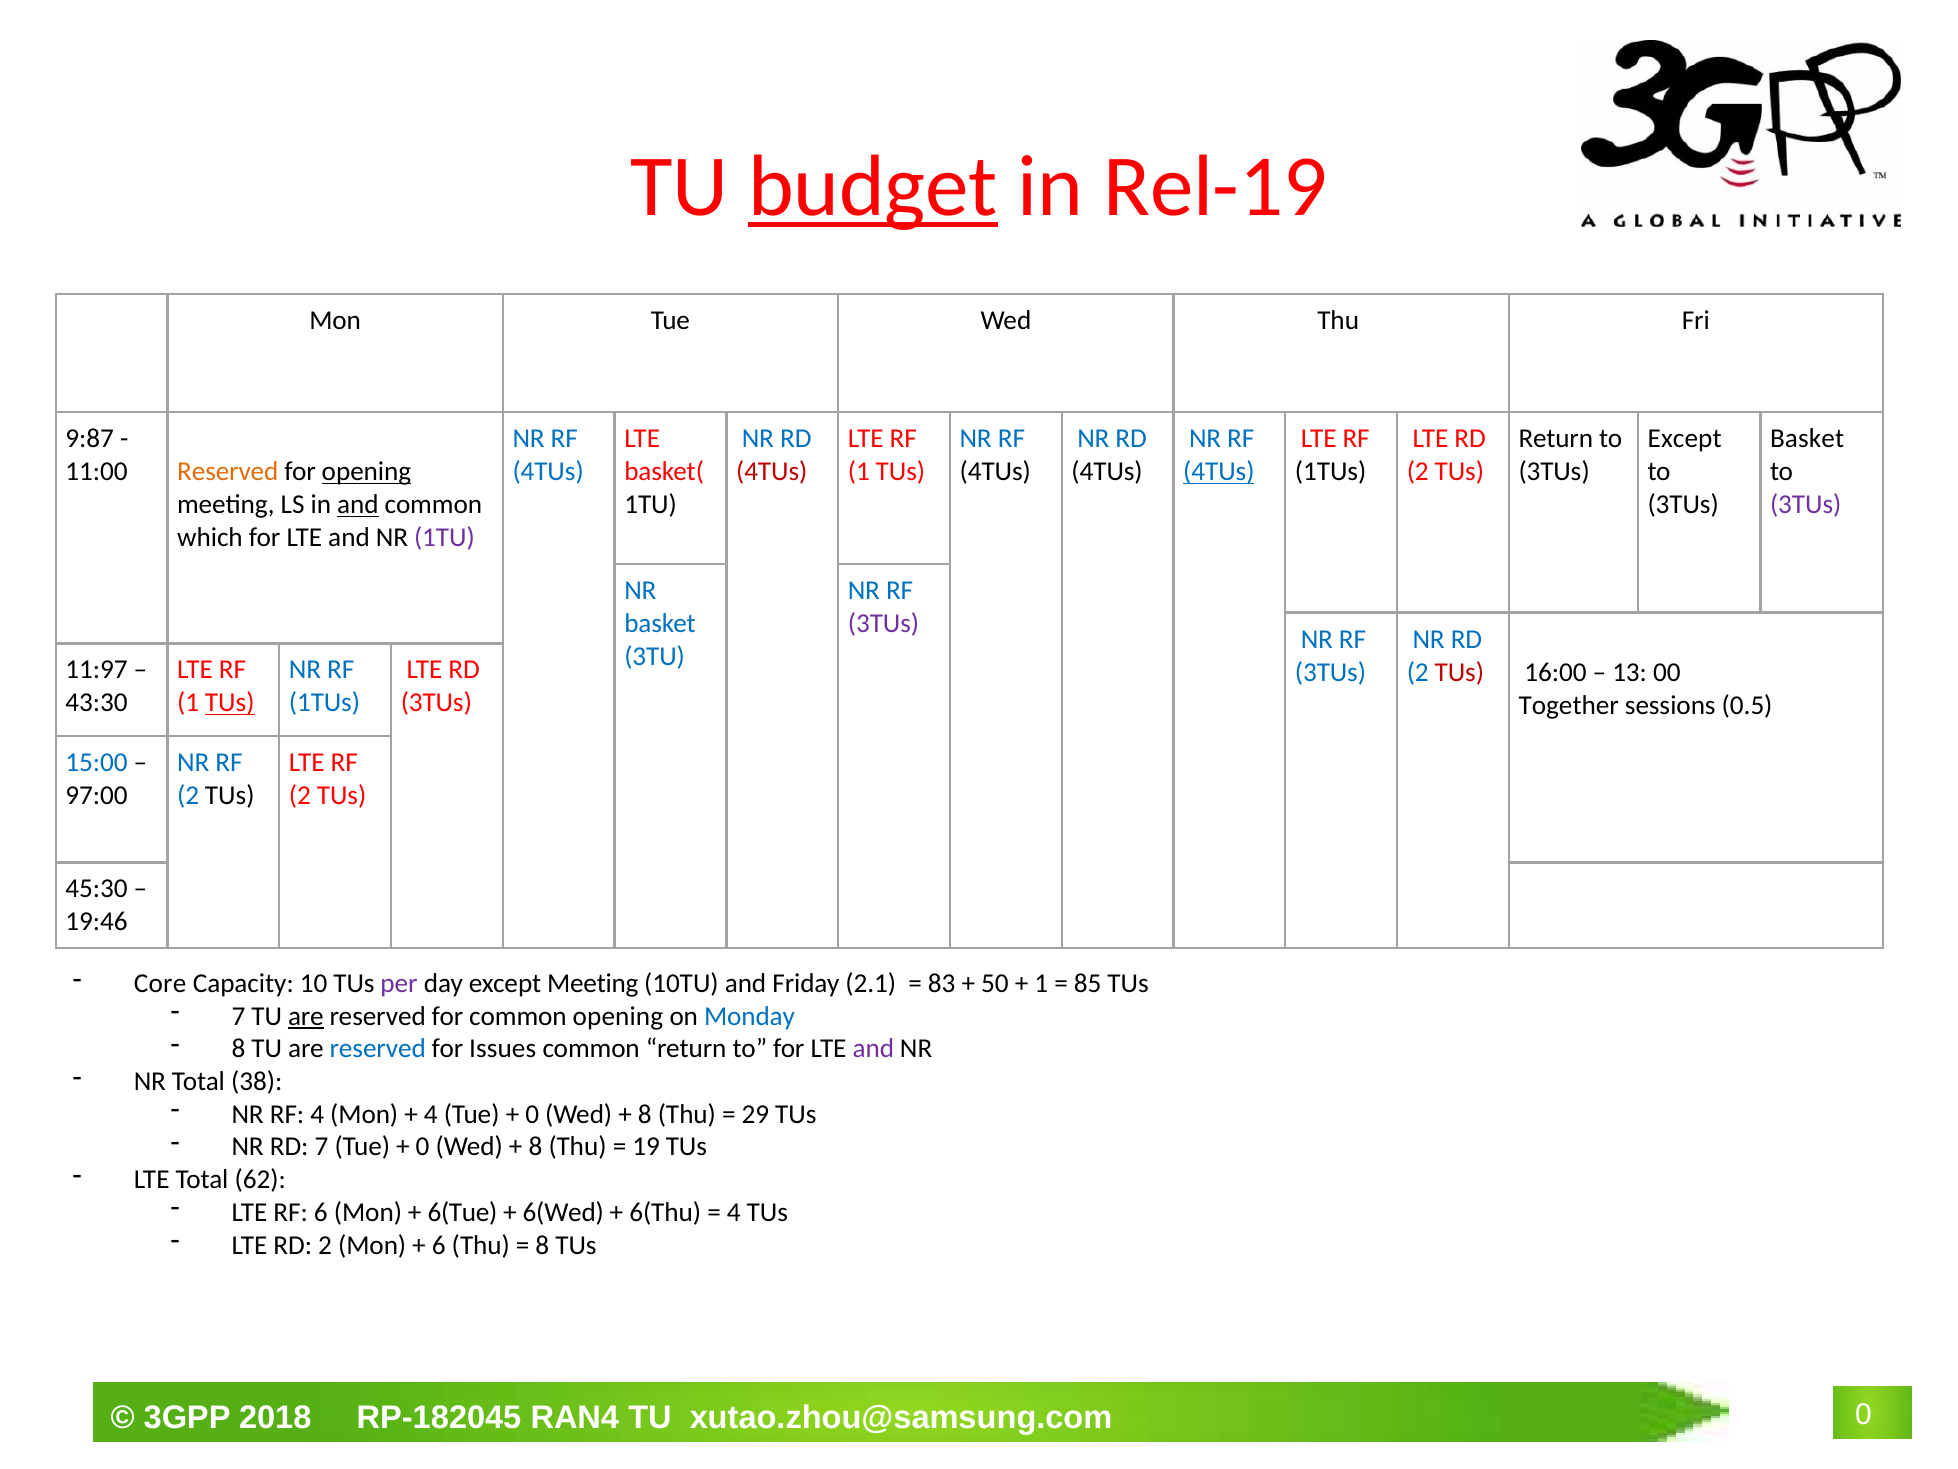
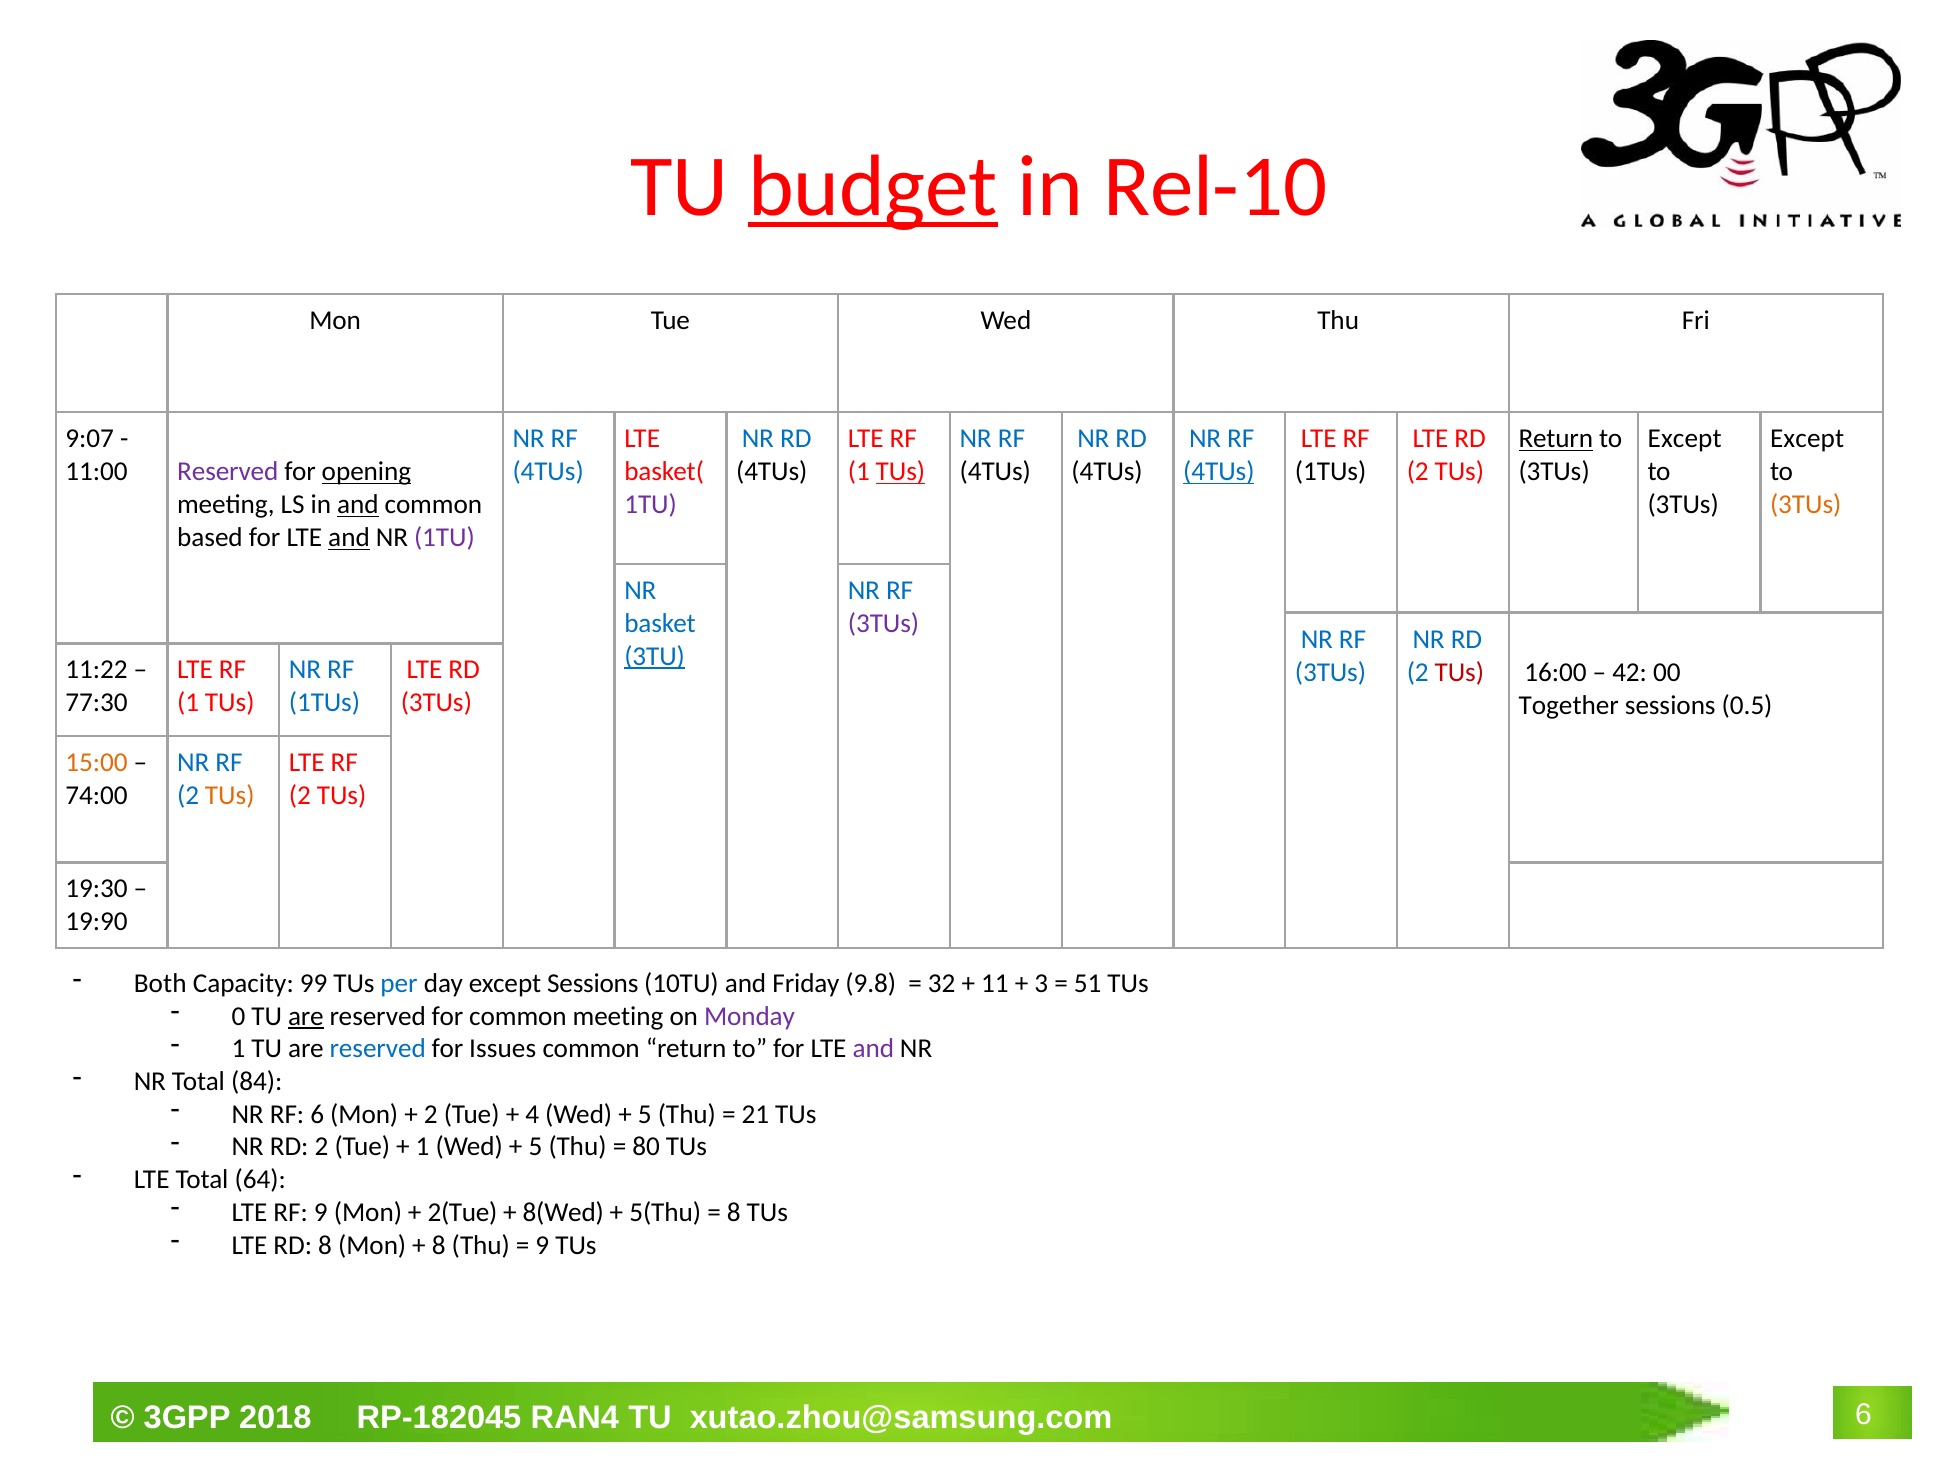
Rel-19: Rel-19 -> Rel-10 (1215, 187)
9:87: 9:87 -> 9:07 (90, 439)
Return underline: none -> present (1556, 439)
Basket: Basket -> Except (1807, 439)
Reserved colour: orange -> purple (228, 472)
4TUs colour: red -> black (772, 472)
TUs underline: none -> present (900, 472)
1TU colour: black -> purple (651, 505)
3TUs colour: purple -> orange (1806, 505)
which: which -> based (210, 538)
and underline: none -> present (349, 538)
3TU underline: none -> present (655, 656)
11:97: 11:97 -> 11:22 (97, 670)
13: 13 -> 42 (1630, 672)
43:30: 43:30 -> 77:30 (97, 703)
TUs underline: present -> none (230, 703)
15:00 colour: blue -> orange (97, 762)
97:00: 97:00 -> 74:00 (97, 795)
TUs colour: black -> orange (230, 795)
45:30: 45:30 -> 19:30 (97, 889)
19:46: 19:46 -> 19:90 (97, 922)
Core: Core -> Both (160, 983)
10: 10 -> 99 (314, 983)
per colour: purple -> blue (399, 983)
except Meeting: Meeting -> Sessions (593, 983)
2.1: 2.1 -> 9.8 (871, 983)
83: 83 -> 32 (942, 983)
50: 50 -> 11 (995, 983)
1: 1 -> 3 (1041, 983)
85: 85 -> 51 (1088, 983)
7: 7 -> 0 (239, 1016)
common opening: opening -> meeting (618, 1016)
Monday colour: blue -> purple (749, 1016)
8: 8 -> 1 (239, 1049)
38: 38 -> 84 (257, 1081)
RF 4: 4 -> 6 (317, 1114)
4: 4 -> 2 (431, 1114)
0: 0 -> 4 (532, 1114)
8: 8 -> 5 (645, 1114)
29: 29 -> 21 (755, 1114)
7: 7 -> 2 (321, 1147)
0: 0 -> 1 (423, 1147)
8: 8 -> 5 (535, 1147)
19: 19 -> 80 (646, 1147)
62: 62 -> 64 (260, 1179)
RF 6: 6 -> 9 (321, 1212)
6(Tue: 6(Tue -> 2(Tue (463, 1212)
6(Wed: 6(Wed -> 8(Wed (563, 1212)
6(Thu: 6(Thu -> 5(Thu (665, 1212)
4: 4 -> 8 (734, 1212)
2: 2 -> 8 (325, 1245)
6: 6 -> 8 (439, 1245)
8: 8 -> 9 (542, 1245)
0: 0 -> 6 (1863, 1414)
